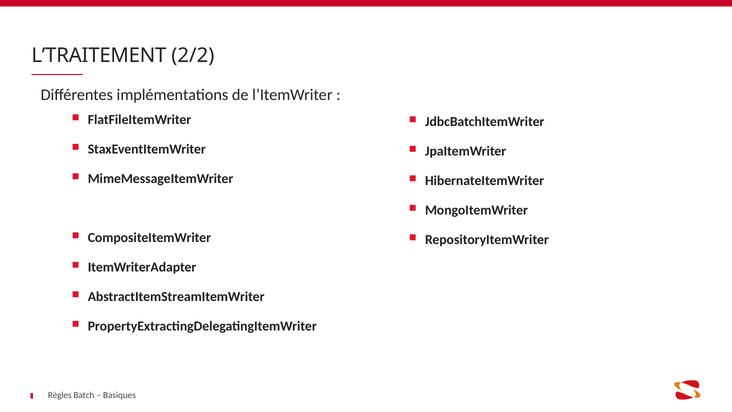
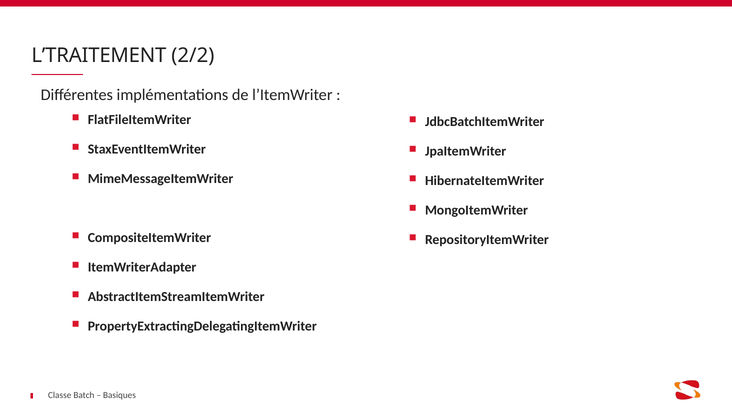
Règles: Règles -> Classe (60, 395)
